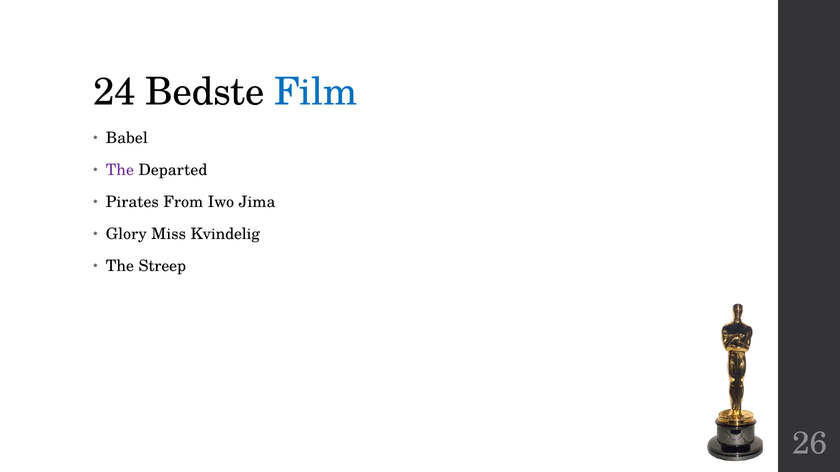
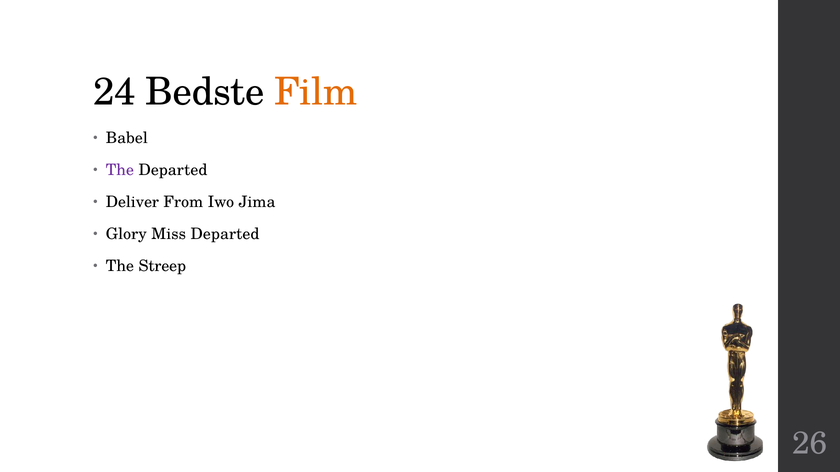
Film colour: blue -> orange (316, 92)
Pirates: Pirates -> Deliver (132, 202)
Miss Kvindelig: Kvindelig -> Departed (225, 234)
